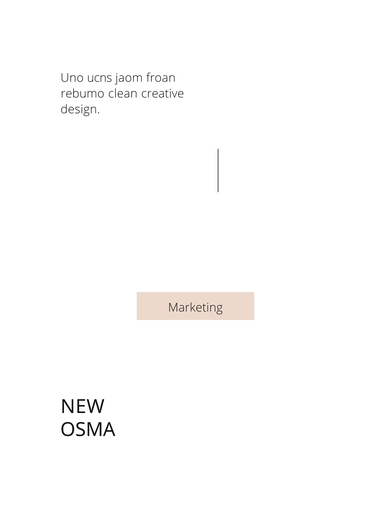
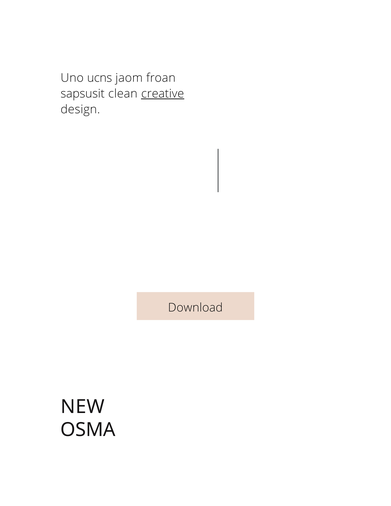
rebumo: rebumo -> sapsusit (83, 94)
creative underline: none -> present (163, 94)
Marketing: Marketing -> Download (195, 308)
